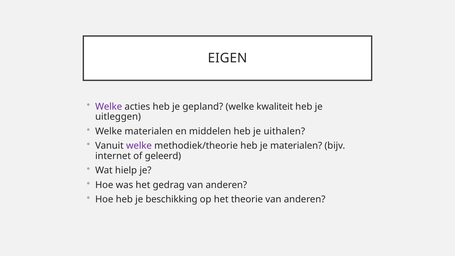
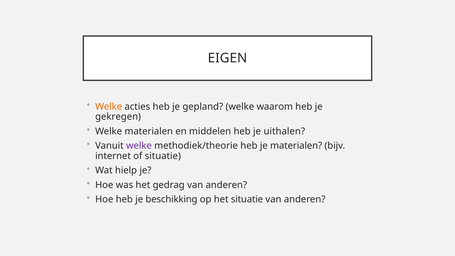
Welke colour: purple -> orange (109, 107)
kwaliteit: kwaliteit -> waarom (275, 107)
uitleggen: uitleggen -> gekregen (118, 117)
of geleerd: geleerd -> situatie (163, 156)
het theorie: theorie -> situatie (247, 199)
